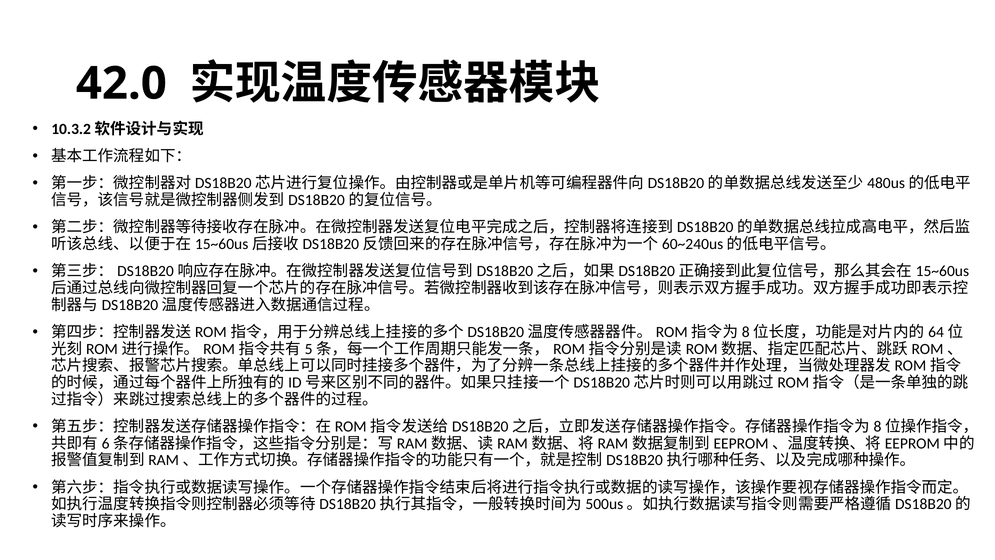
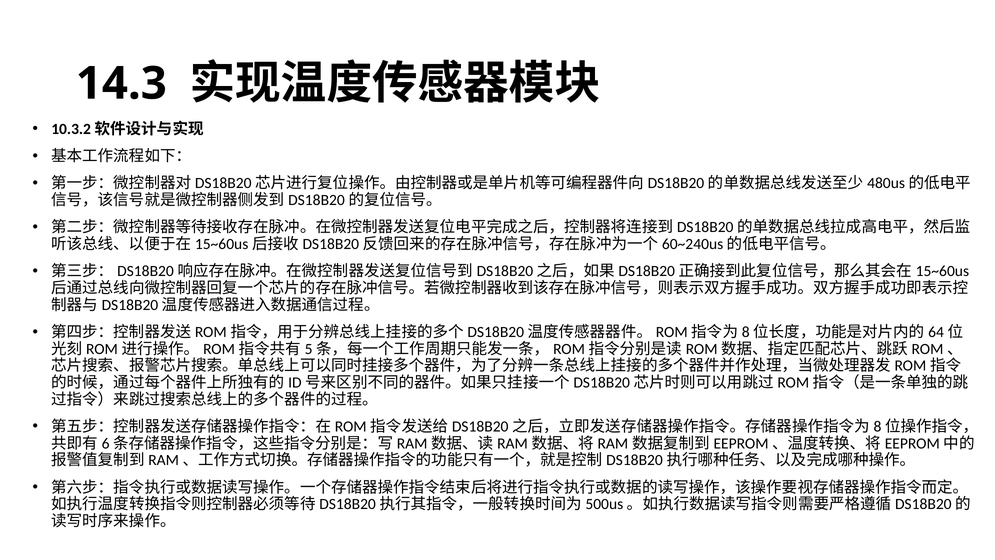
42.0: 42.0 -> 14.3 (121, 84)
